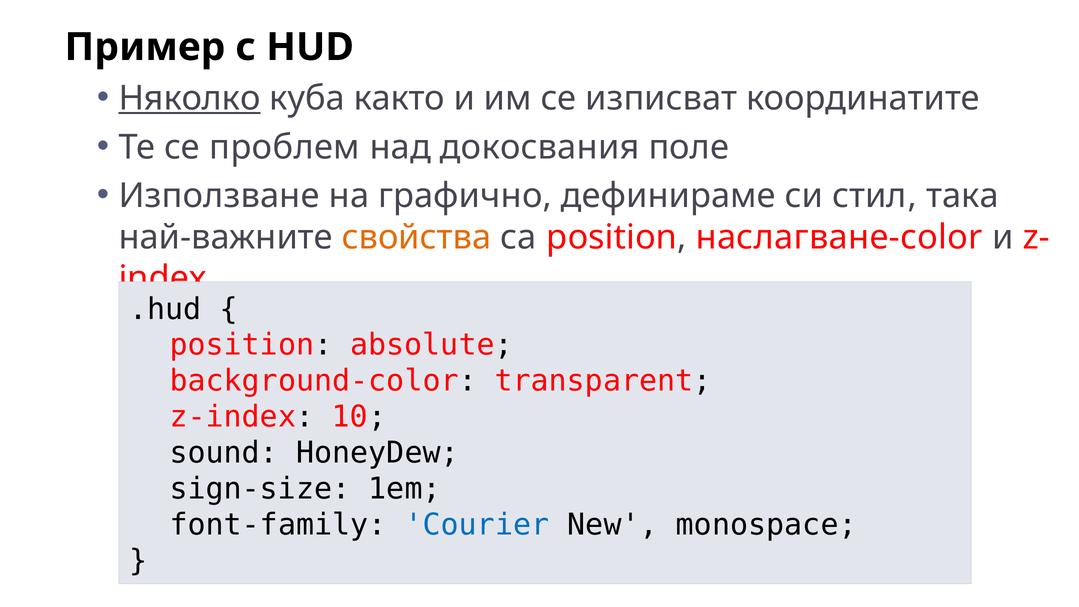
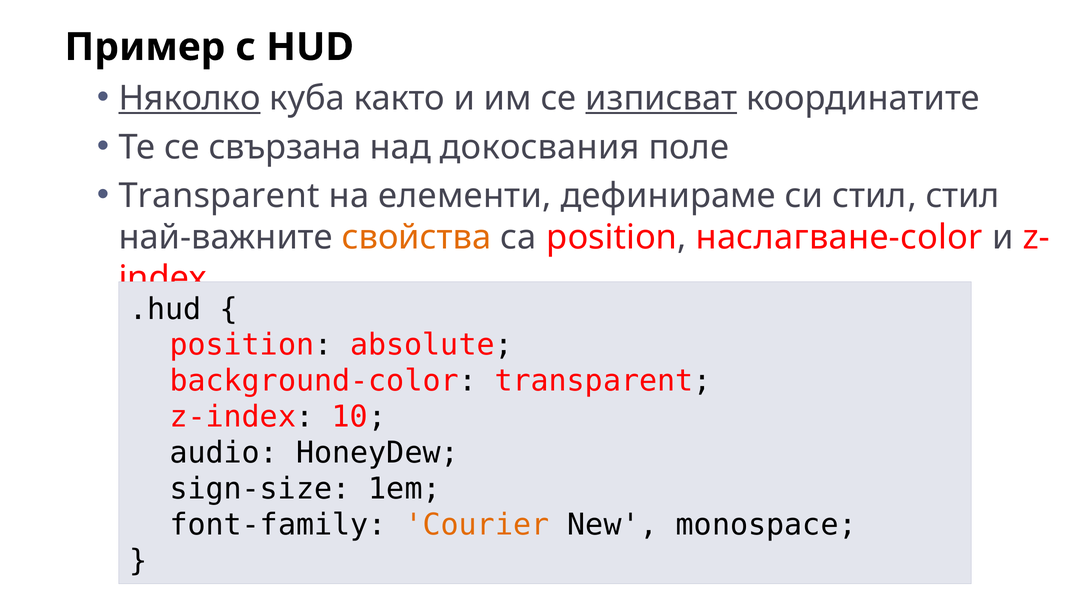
изписват underline: none -> present (661, 98)
проблем: проблем -> свързана (285, 147)
Използване: Използване -> Transparent (219, 196)
графично: графично -> елементи (465, 196)
стил така: така -> стил (963, 196)
sound: sound -> audio (224, 453)
Courier colour: blue -> orange (477, 525)
